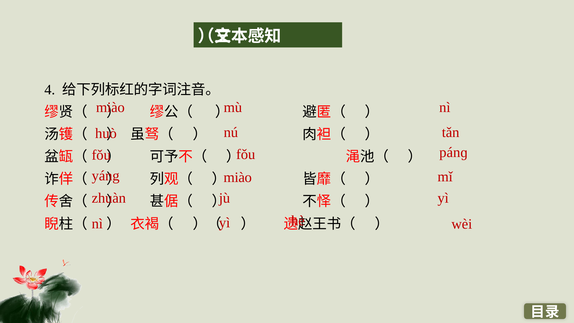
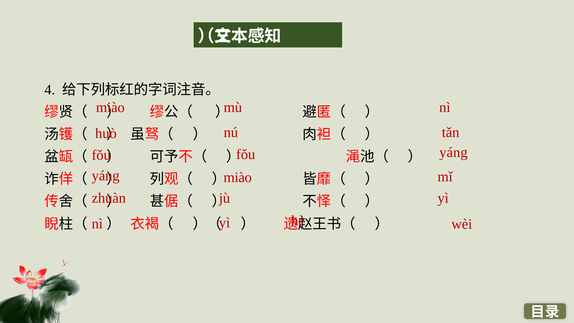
fǒu pánɡ: pánɡ -> yáng (453, 152)
